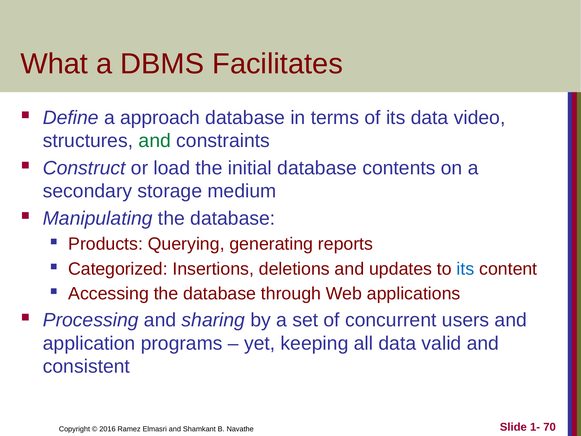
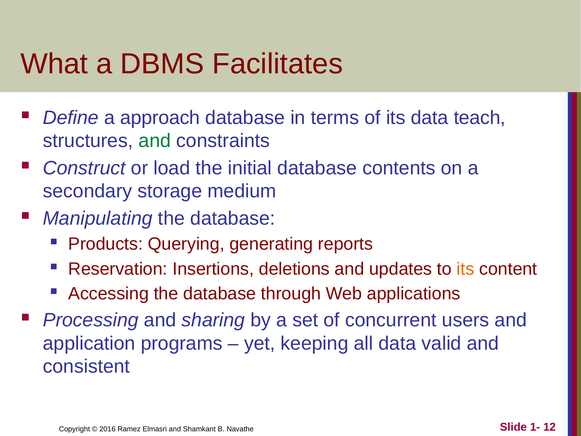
video: video -> teach (480, 118)
Categorized: Categorized -> Reservation (118, 269)
its colour: blue -> orange (465, 269)
70: 70 -> 12 (550, 427)
